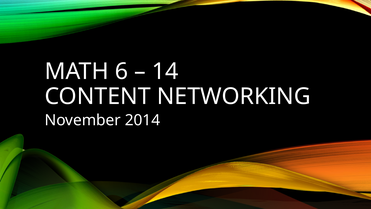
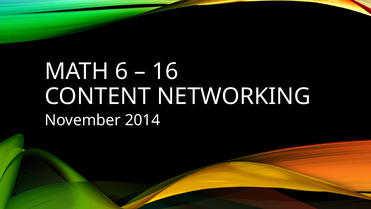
14: 14 -> 16 (165, 71)
